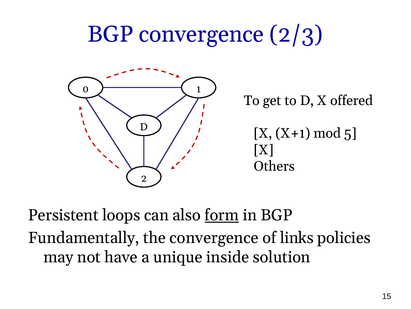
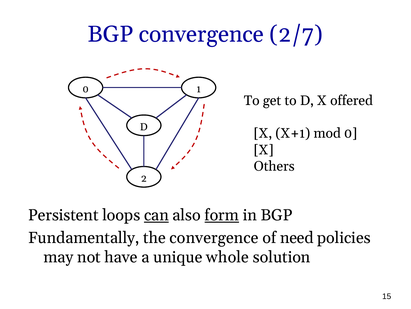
2/3: 2/3 -> 2/7 (296, 34)
mod 5: 5 -> 0 (351, 133)
can underline: none -> present (156, 215)
links: links -> need (297, 237)
inside: inside -> whole (228, 256)
